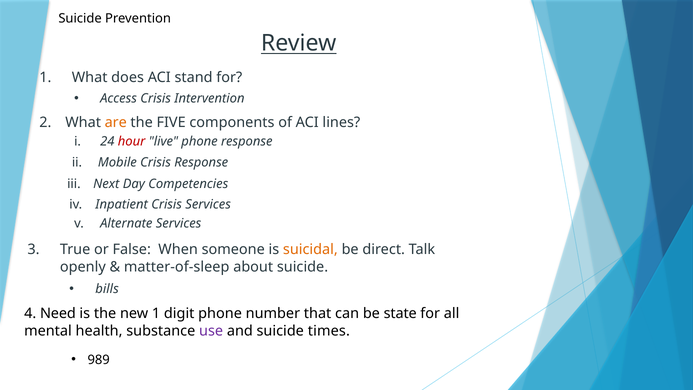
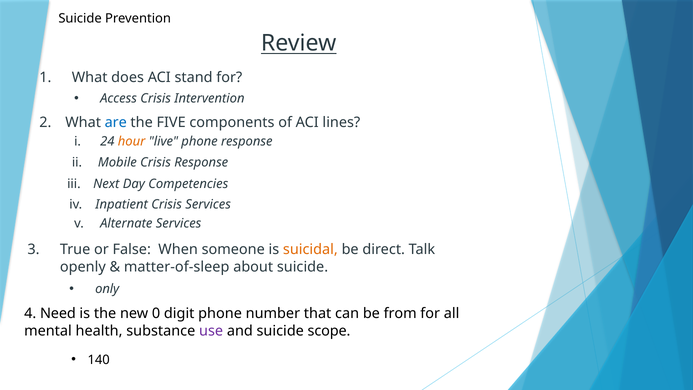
are colour: orange -> blue (116, 122)
hour colour: red -> orange (132, 141)
bills: bills -> only (107, 289)
new 1: 1 -> 0 (156, 313)
state: state -> from (400, 313)
times: times -> scope (329, 331)
989: 989 -> 140 (99, 360)
